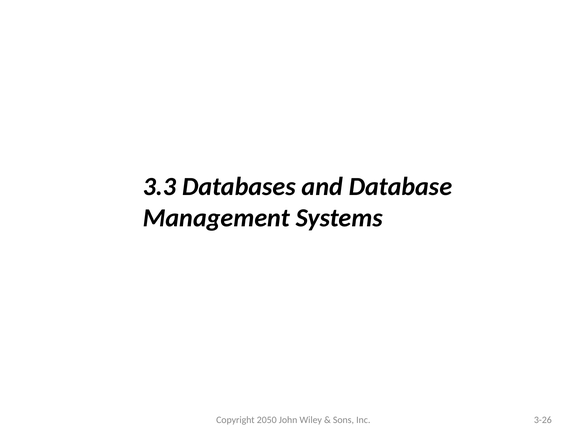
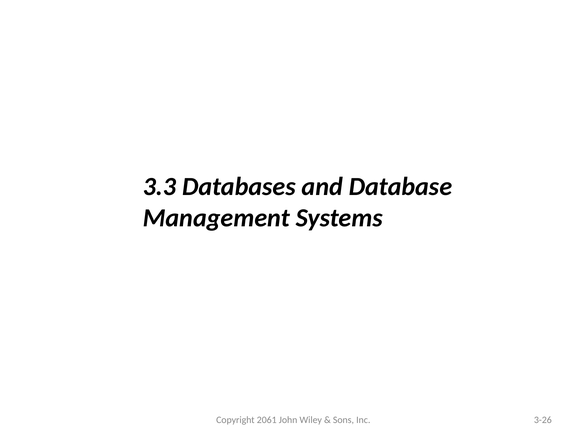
2050: 2050 -> 2061 (267, 420)
